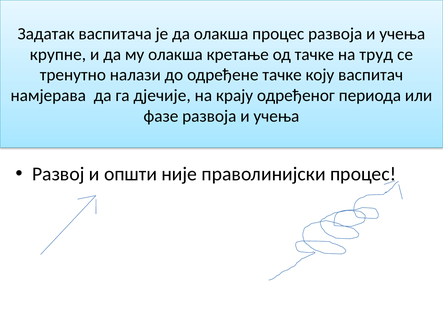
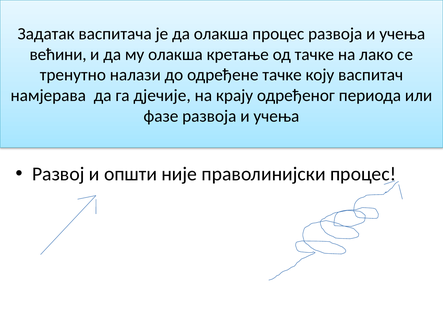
крупне: крупне -> већини (58, 54)
труд: труд -> лако (376, 54)
